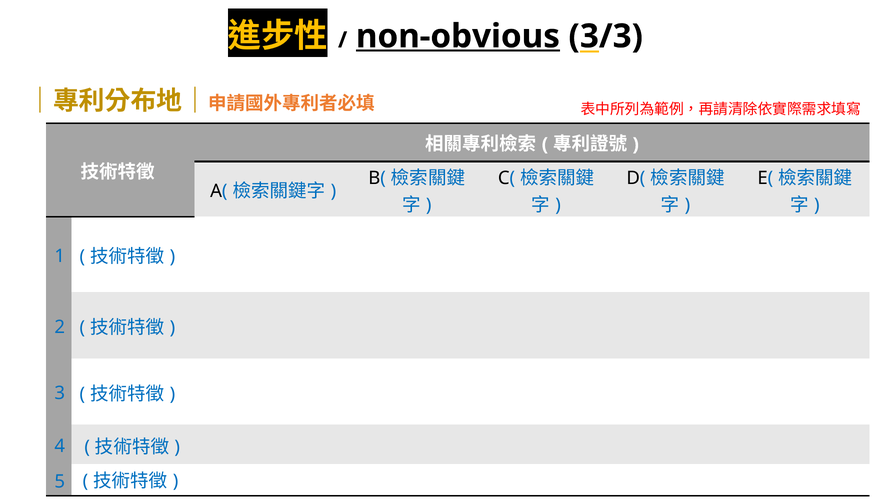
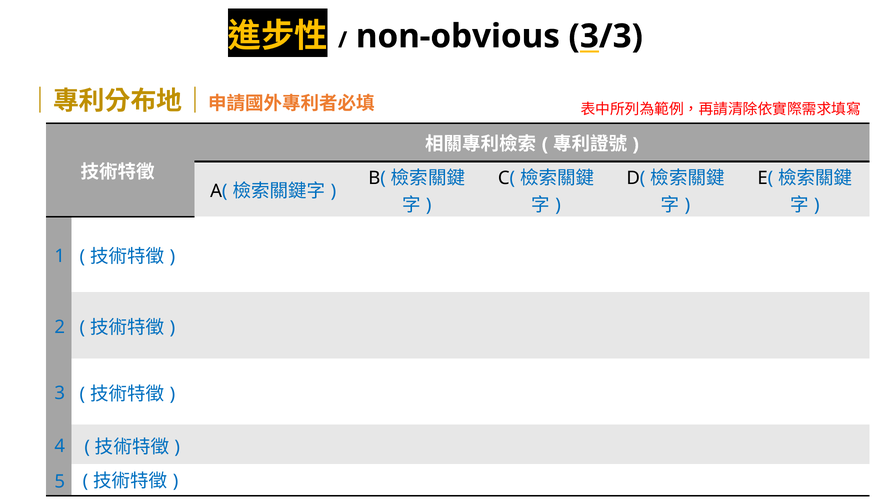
non-obvious underline: present -> none (458, 36)
